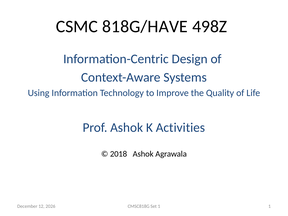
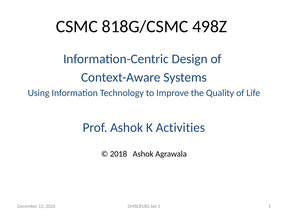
818G/HAVE: 818G/HAVE -> 818G/CSMC (145, 27)
